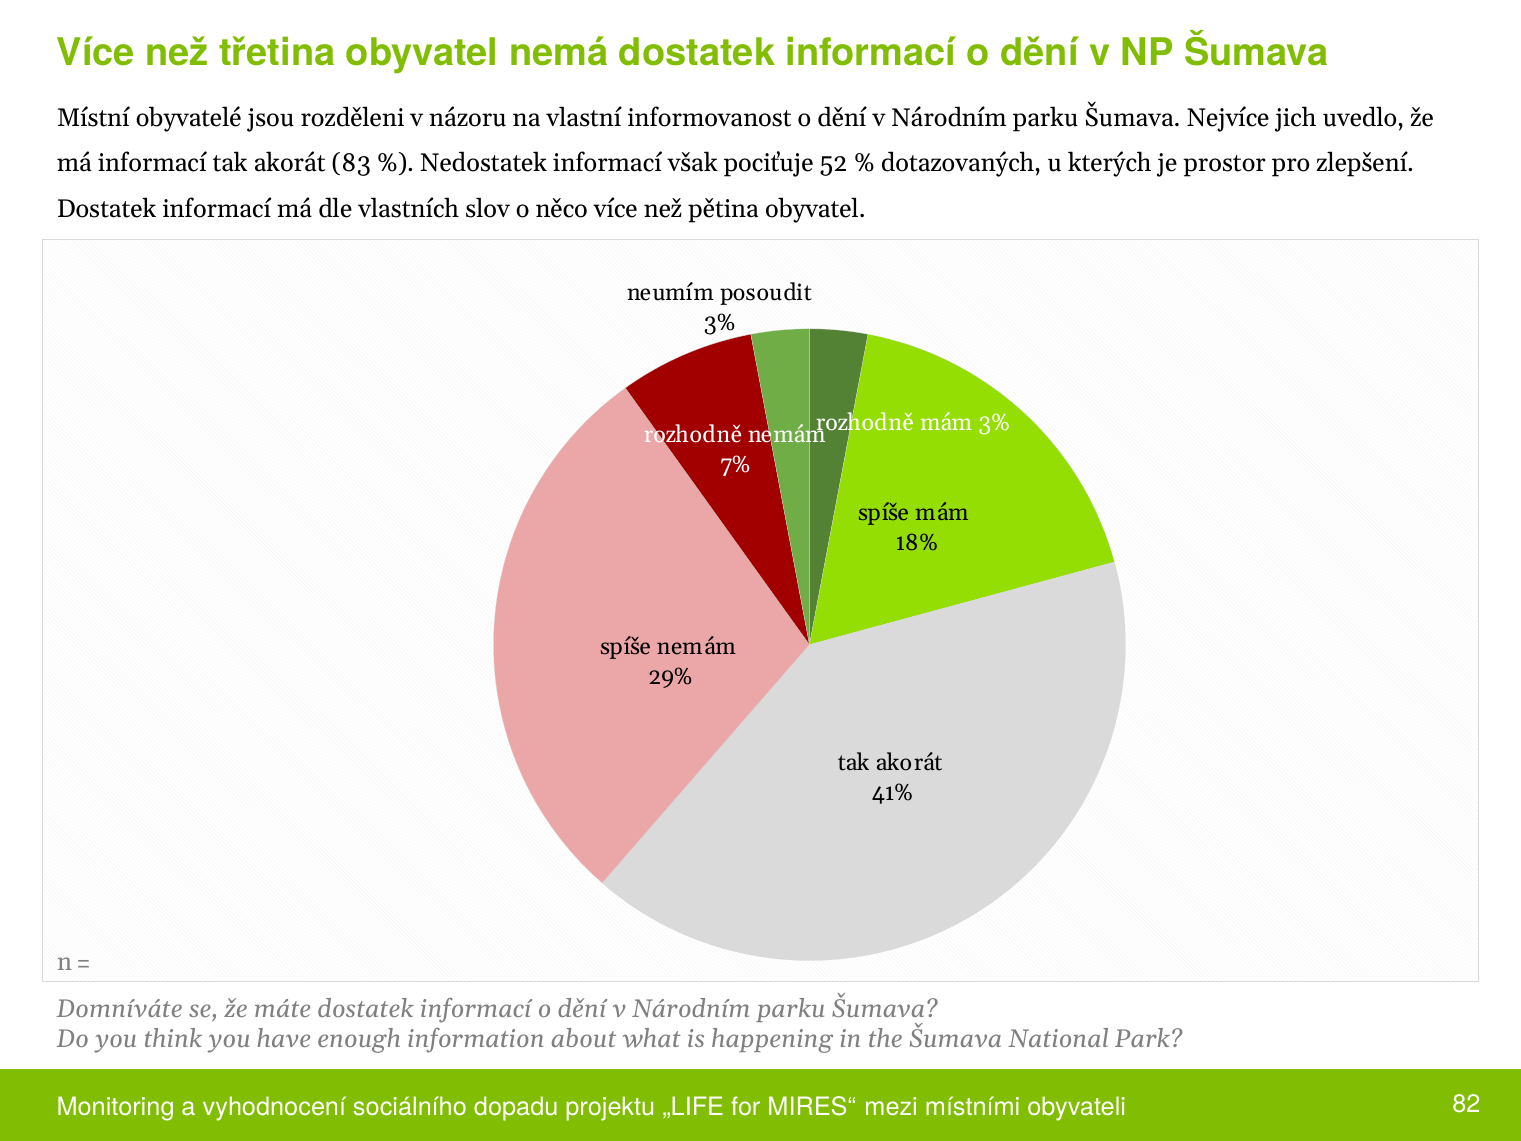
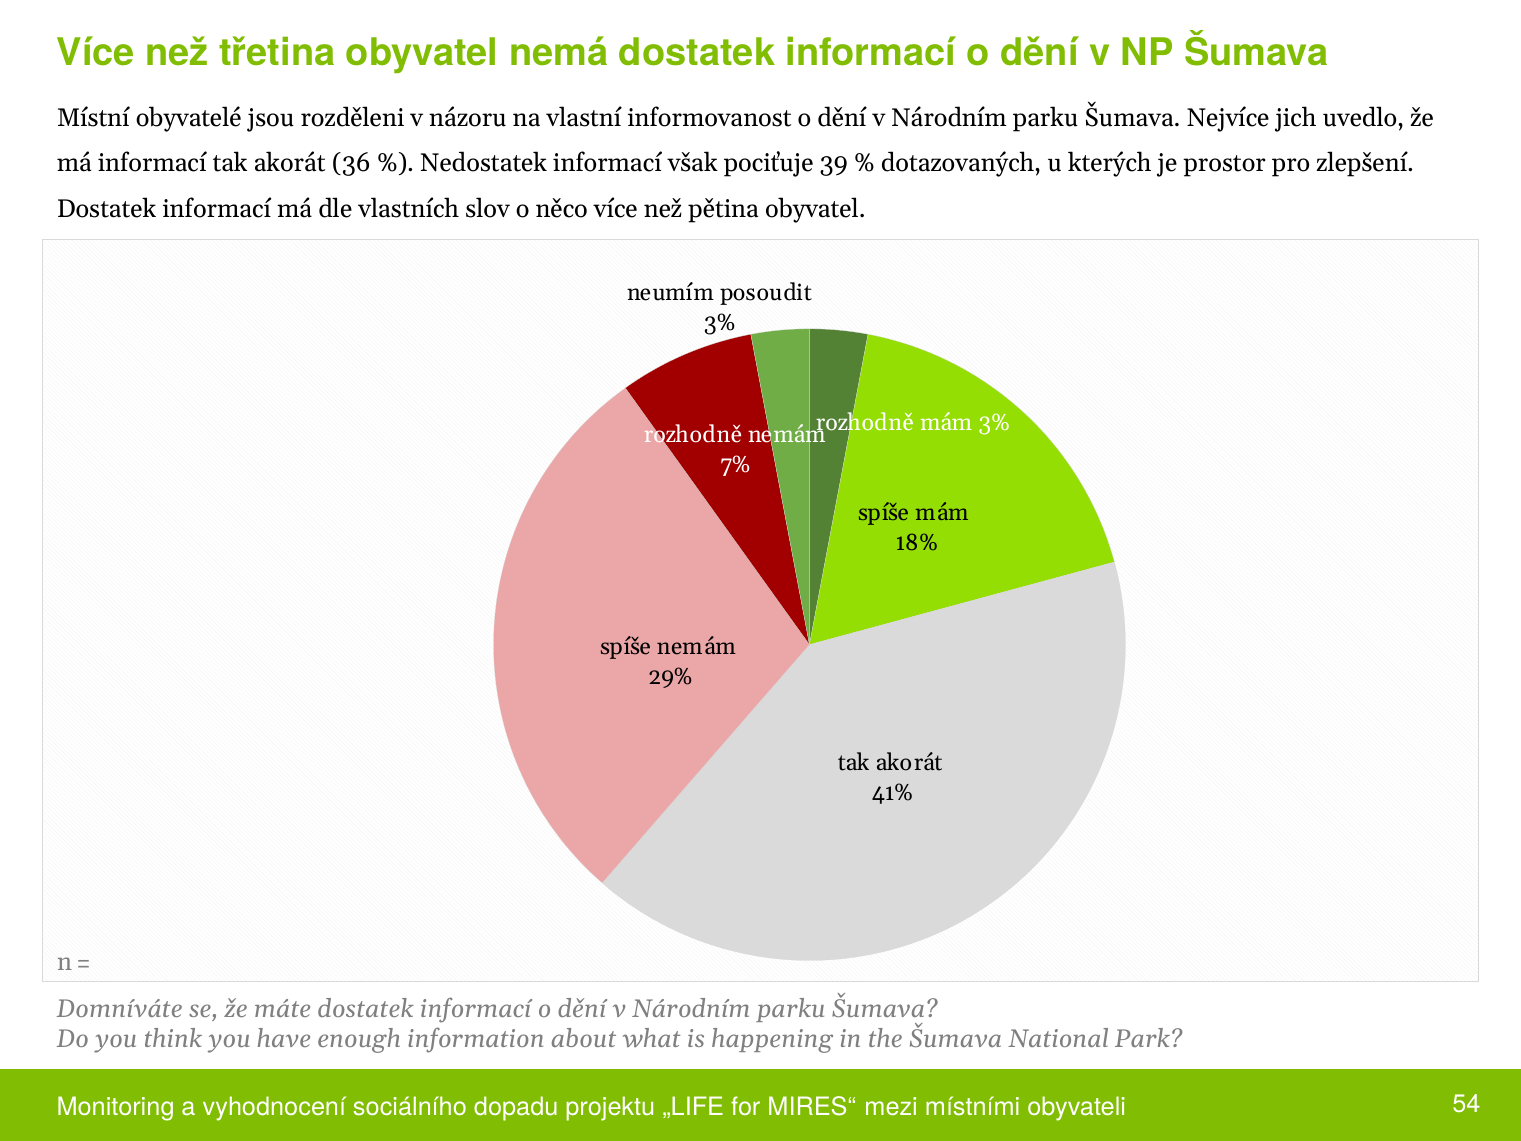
83: 83 -> 36 (351, 163)
52: 52 -> 39 (834, 163)
82: 82 -> 54 (1466, 1104)
